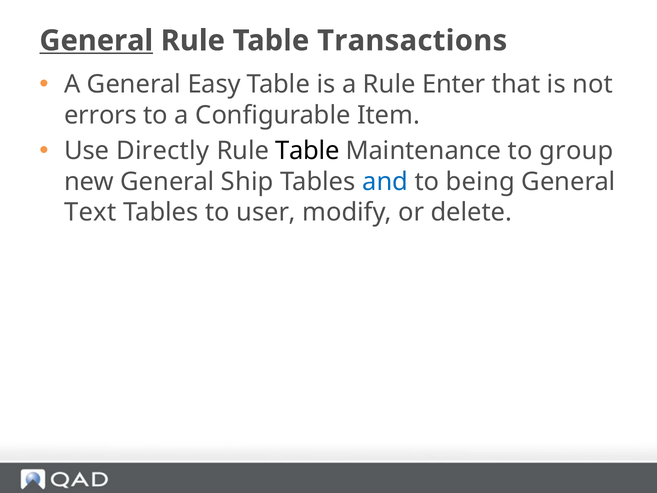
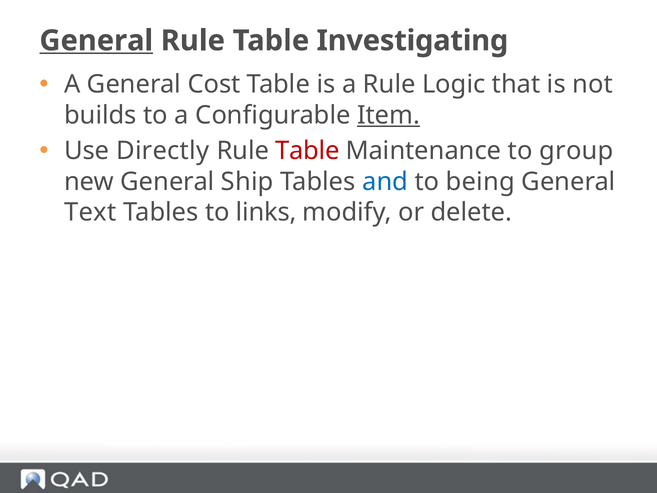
Transactions: Transactions -> Investigating (412, 41)
Easy: Easy -> Cost (214, 84)
Enter: Enter -> Logic (454, 84)
errors: errors -> builds (100, 115)
Item underline: none -> present (389, 115)
Table colour: black -> red (307, 151)
user: user -> links (266, 212)
